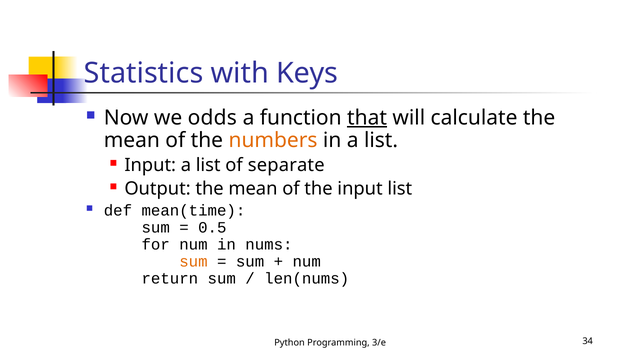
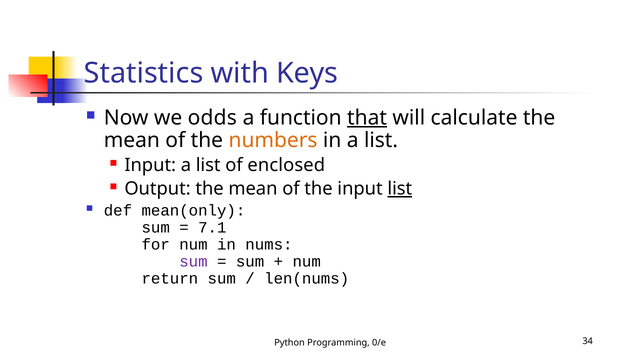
separate: separate -> enclosed (286, 165)
list underline: none -> present (400, 189)
mean(time: mean(time -> mean(only (193, 210)
0.5: 0.5 -> 7.1 (212, 227)
sum colour: orange -> purple (193, 261)
3/e: 3/e -> 0/e (379, 343)
